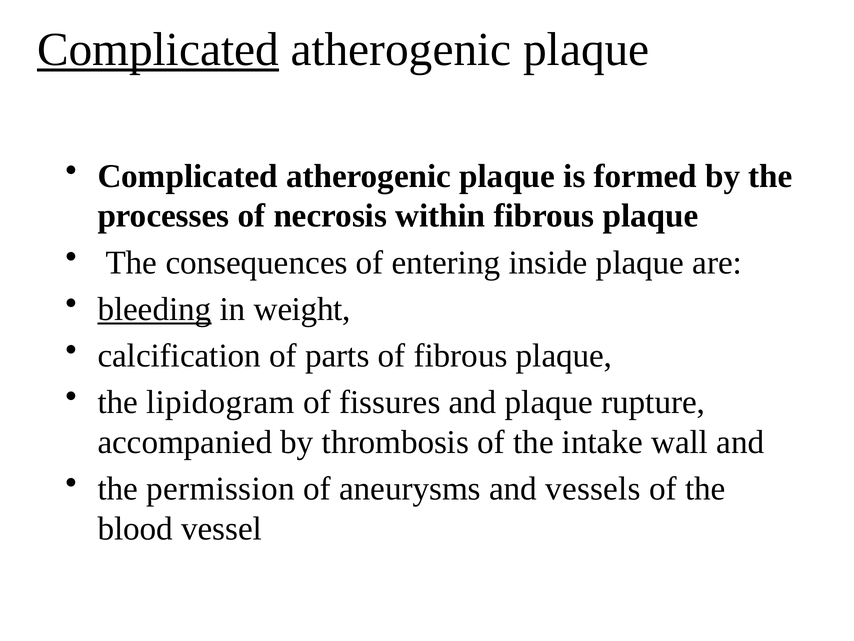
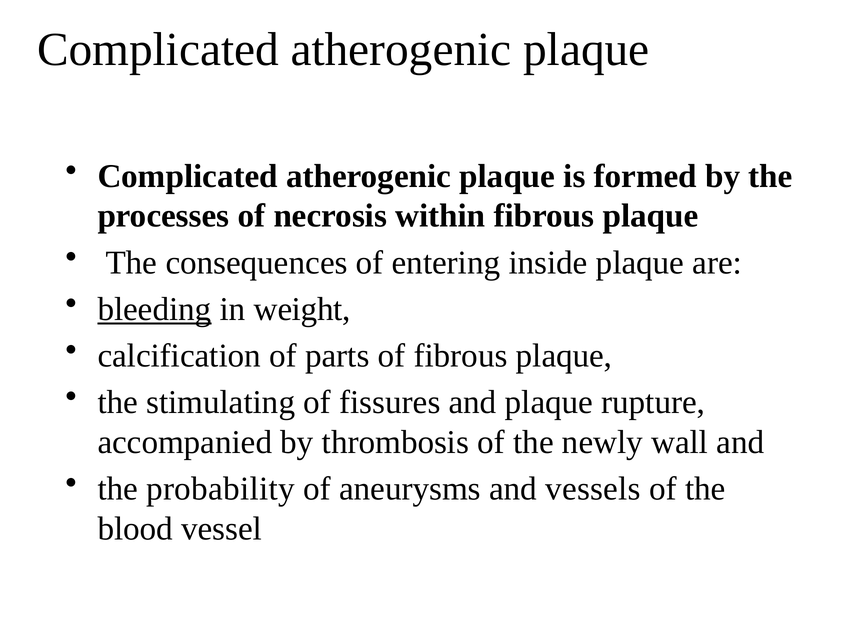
Complicated underline: present -> none (158, 50)
lipidogram: lipidogram -> stimulating (221, 402)
intake: intake -> newly (602, 442)
permission: permission -> probability (220, 488)
